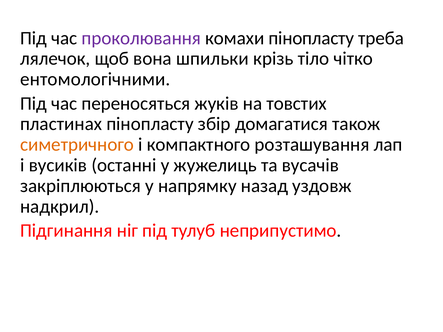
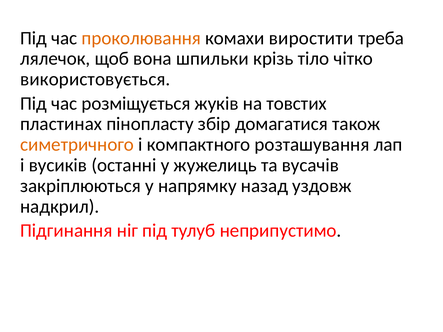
проколювання colour: purple -> orange (141, 38)
комахи пінопласту: пінопласту -> виростити (311, 38)
ентомологічними: ентомологічними -> використовується (95, 79)
переносяться: переносяться -> розміщується (136, 103)
